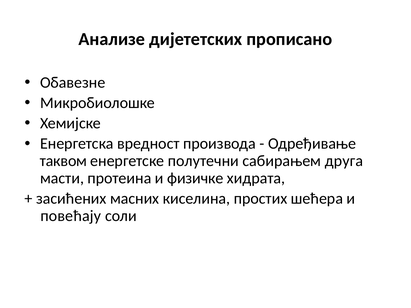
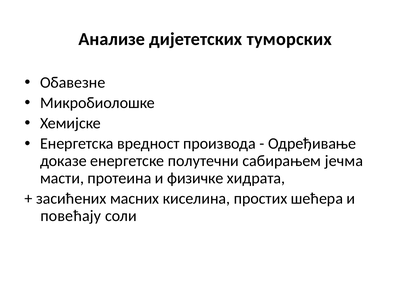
прописано: прописано -> туморских (289, 39)
таквом: таквом -> доказе (63, 161)
друга: друга -> јечма (344, 161)
